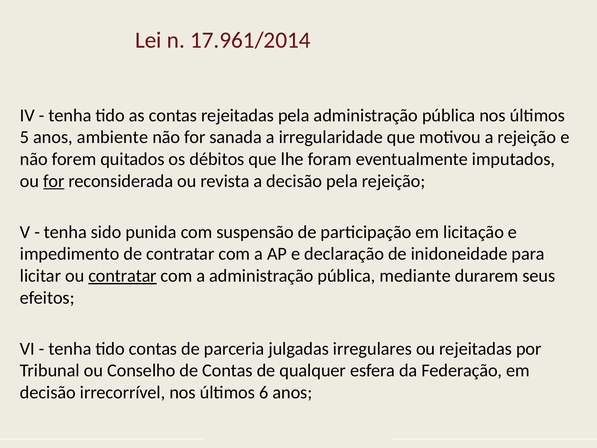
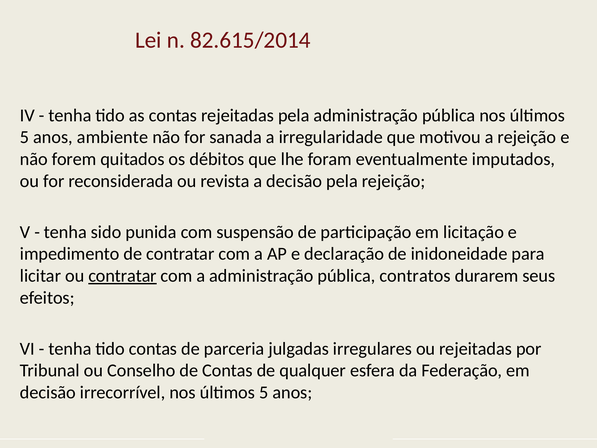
17.961/2014: 17.961/2014 -> 82.615/2014 (250, 40)
for underline: present -> none (54, 181)
mediante: mediante -> contratos (415, 276)
irrecorrível nos últimos 6: 6 -> 5 (264, 392)
